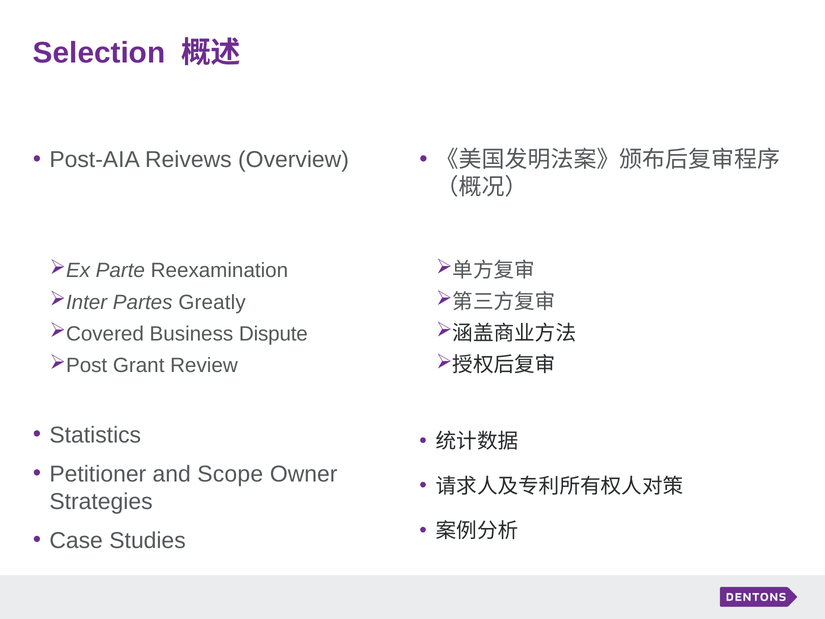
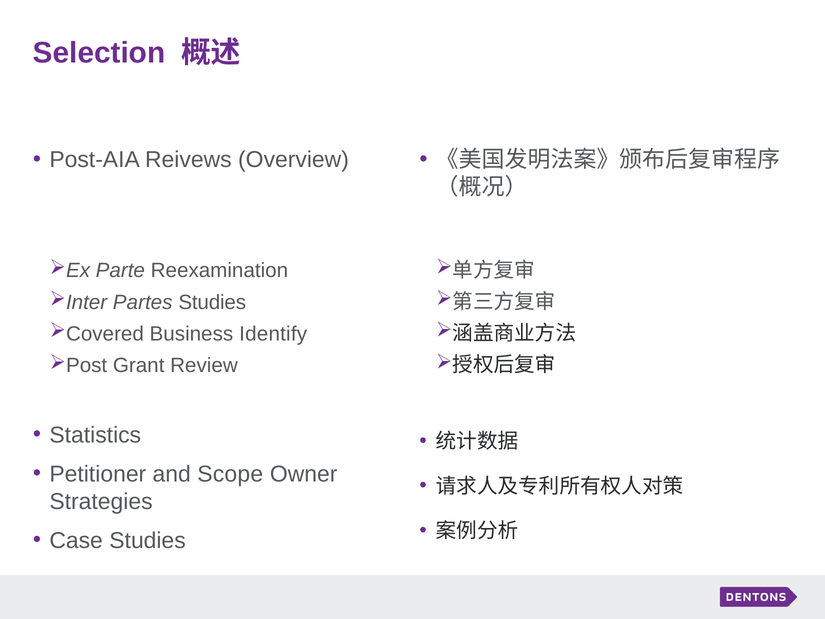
Partes Greatly: Greatly -> Studies (212, 302)
Dispute: Dispute -> Identify (273, 334)
